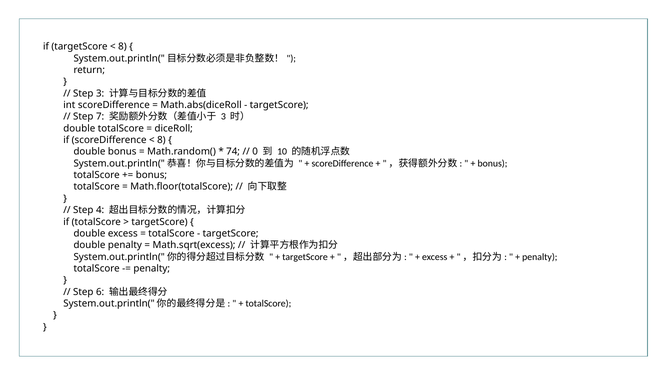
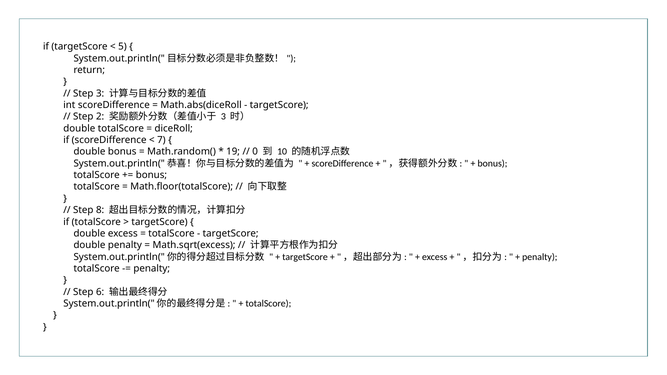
8: 8 -> 5 (122, 47)
7: 7 -> 2 (100, 117)
8: 8 -> 7 (161, 140)
74: 74 -> 19 (233, 152)
4: 4 -> 8 (100, 210)
